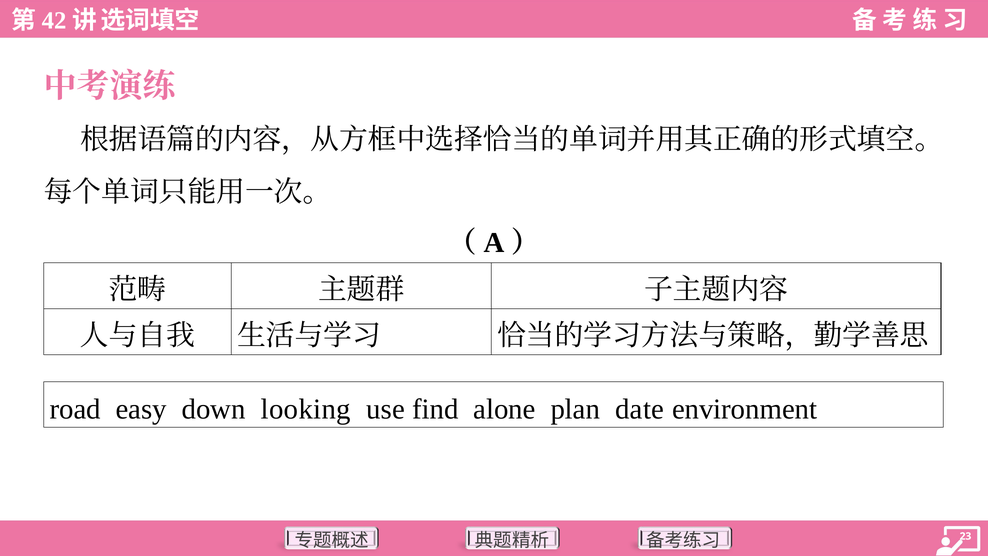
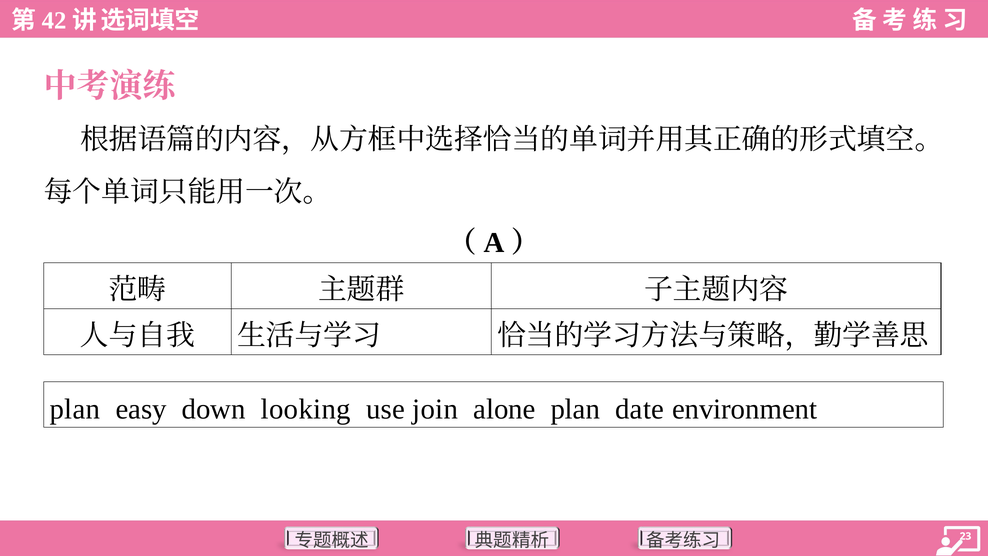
road: road -> plan (75, 409)
find: find -> join (435, 409)
